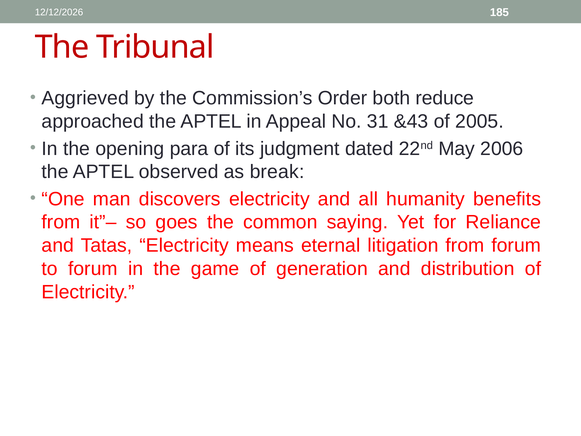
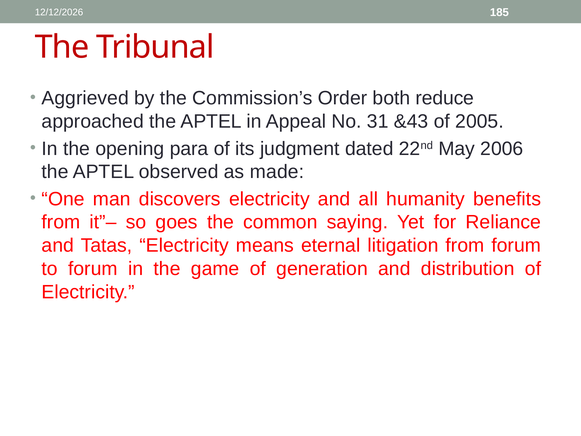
break: break -> made (277, 172)
